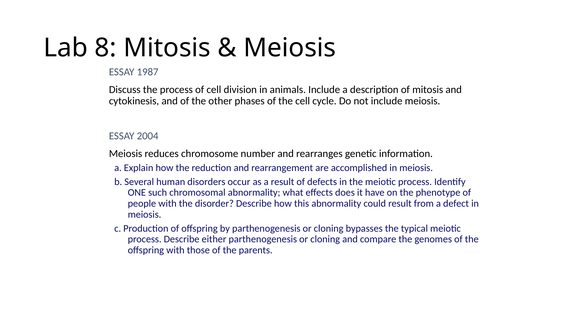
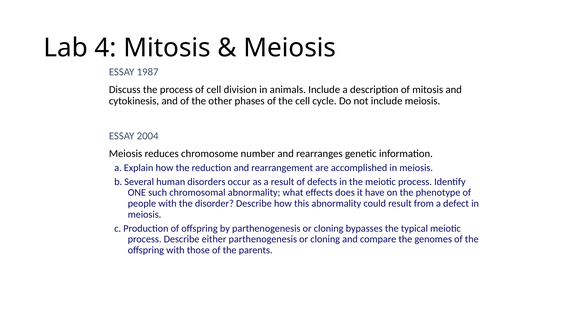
8: 8 -> 4 (106, 48)
